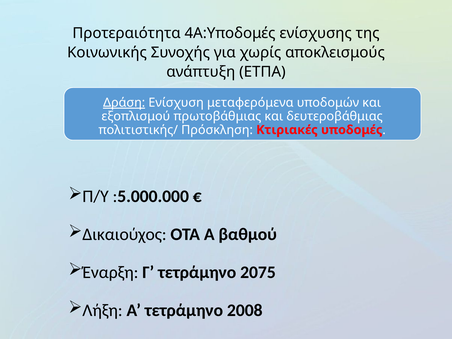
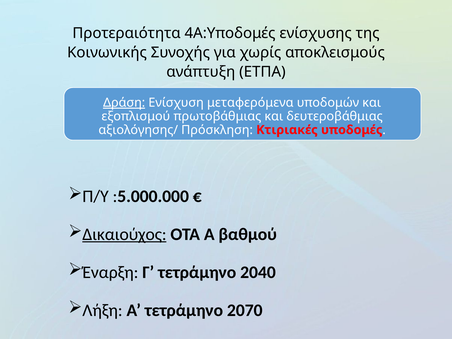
πολιτιστικής/: πολιτιστικής/ -> αξιολόγησης/ (138, 130)
Δικαιούχος underline: none -> present (124, 234)
2075: 2075 -> 2040 (258, 272)
2008: 2008 -> 2070 (245, 310)
